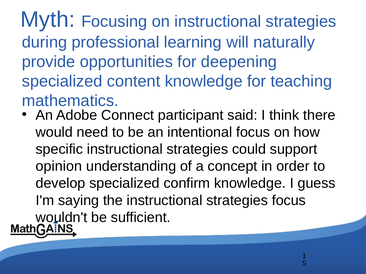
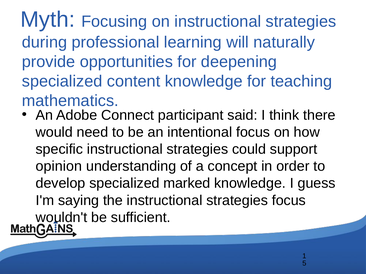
confirm: confirm -> marked (187, 184)
